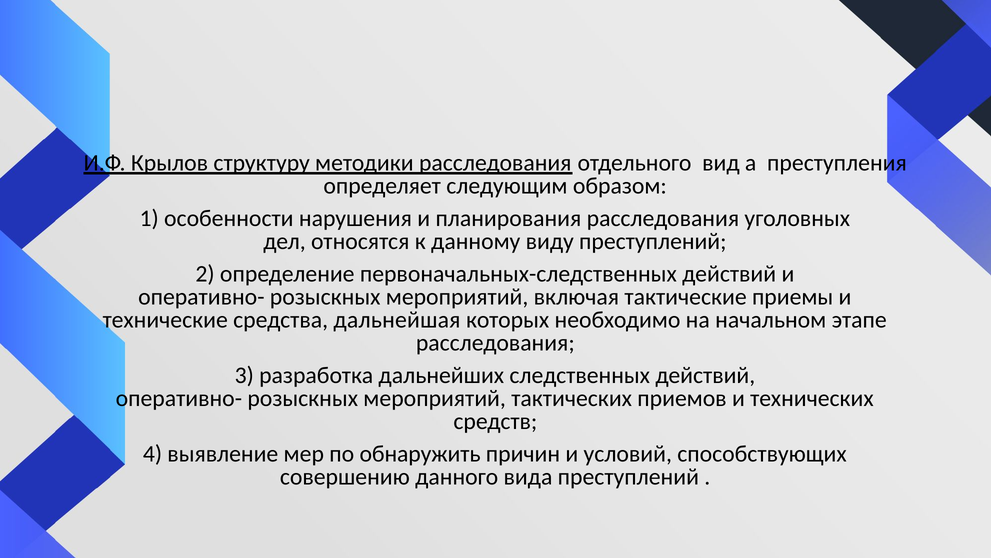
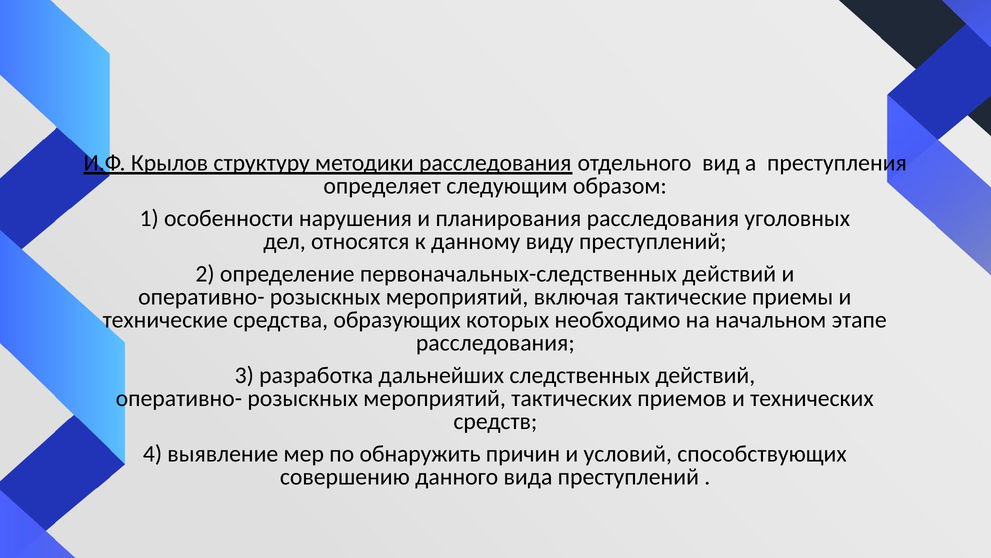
дальнейшая: дальнейшая -> образующих (397, 320)
